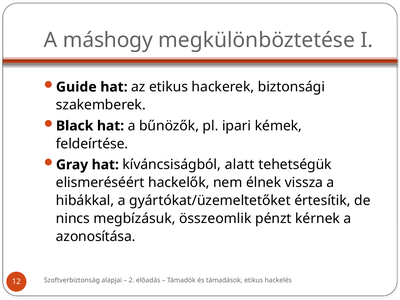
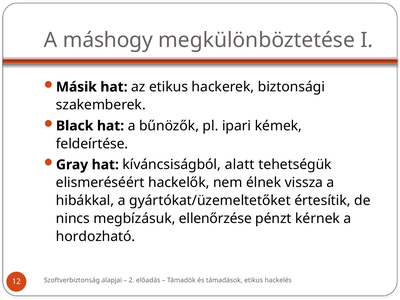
Guide: Guide -> Másik (76, 87)
összeomlik: összeomlik -> ellenőrzése (215, 219)
azonosítása: azonosítása -> hordozható (96, 237)
